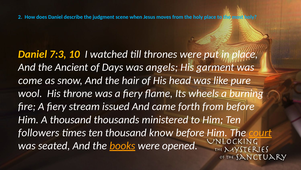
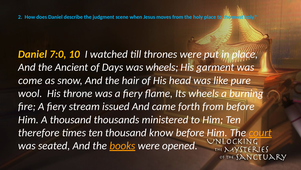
7:3: 7:3 -> 7:0 (58, 54)
was angels: angels -> wheels (162, 67)
followers: followers -> therefore (39, 132)
